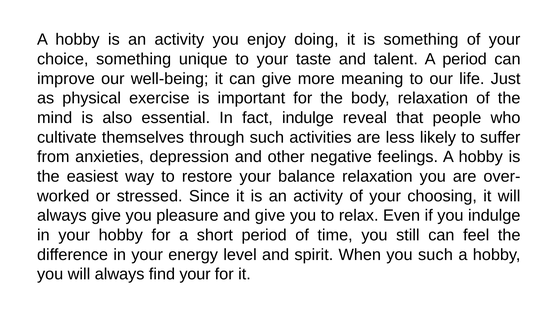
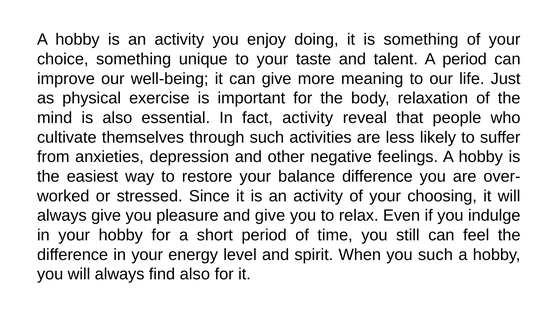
fact indulge: indulge -> activity (308, 118)
balance relaxation: relaxation -> difference (377, 176)
find your: your -> also (195, 274)
